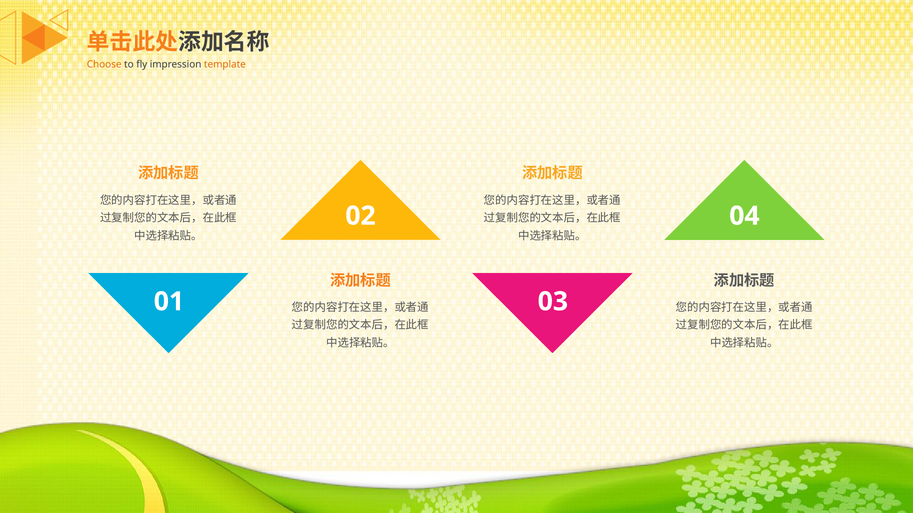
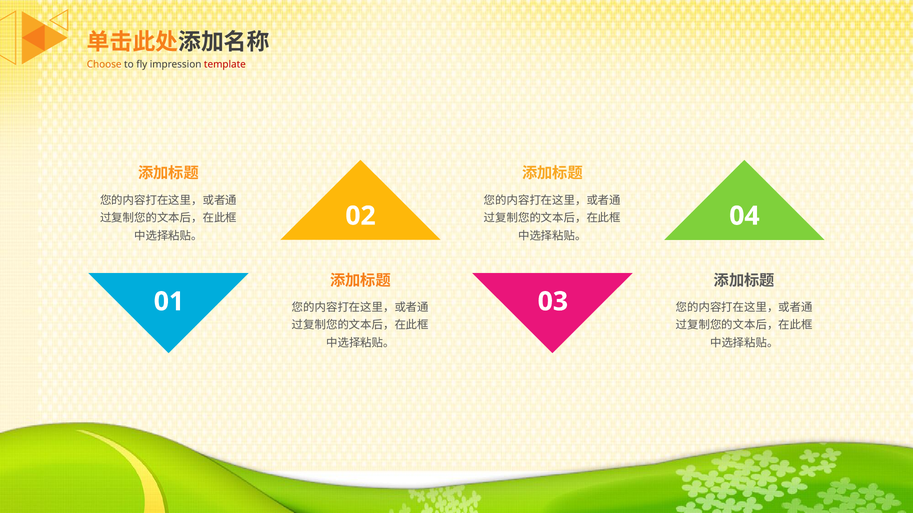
template colour: orange -> red (225, 64)
